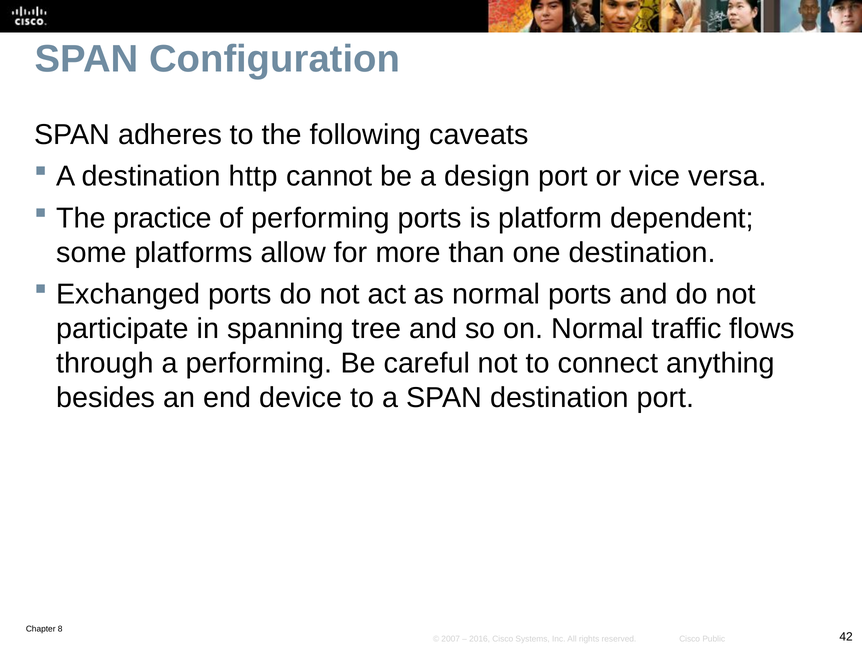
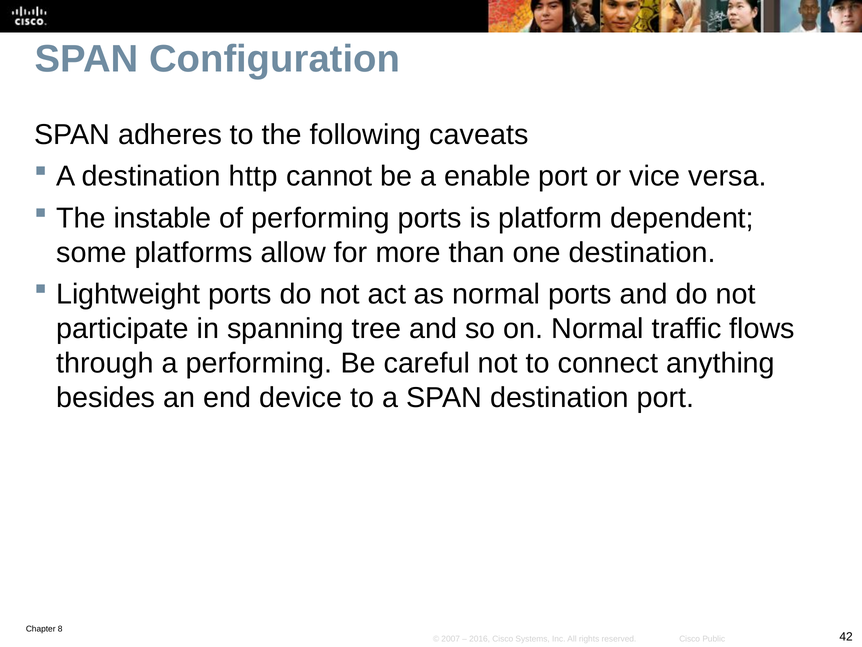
design: design -> enable (487, 176)
practice: practice -> instable (163, 218)
Exchanged: Exchanged -> Lightweight (128, 294)
